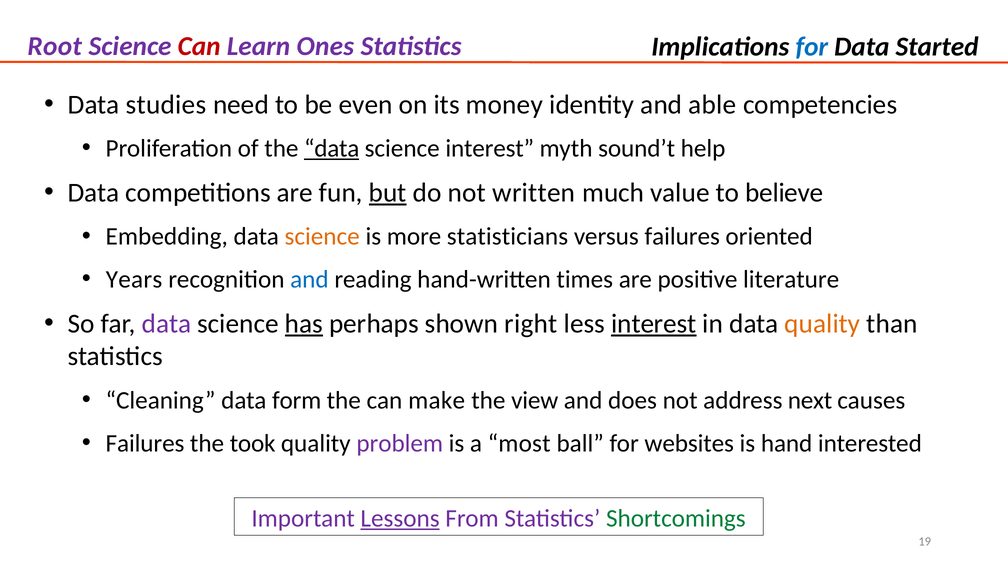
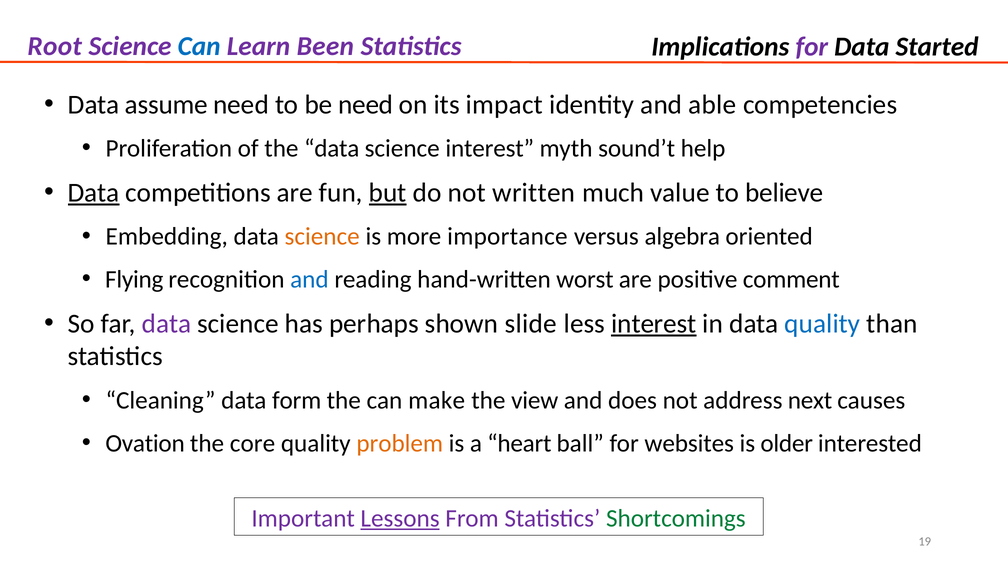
Can colour: red -> blue (199, 46)
Ones: Ones -> Been (325, 46)
for colour: blue -> purple (812, 47)
studies: studies -> assume (166, 105)
be even: even -> need (366, 105)
money: money -> impact (504, 105)
data underline: present -> none (332, 149)
Data underline: none -> present (94, 193)
statisticians: statisticians -> importance (507, 237)
versus failures: failures -> algebra (682, 237)
Years: Years -> Flying (134, 279)
times: times -> worst (585, 279)
literature: literature -> comment (791, 279)
has underline: present -> none (304, 324)
right: right -> slide (531, 324)
quality colour: orange -> blue (822, 324)
Failures: Failures -> Ovation (145, 443)
took: took -> core (253, 443)
problem colour: purple -> orange (400, 443)
most: most -> heart (519, 443)
hand: hand -> older (787, 443)
